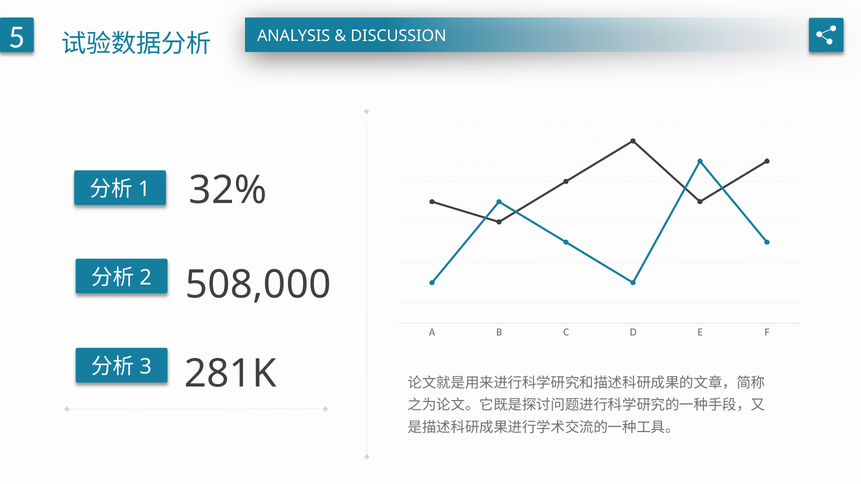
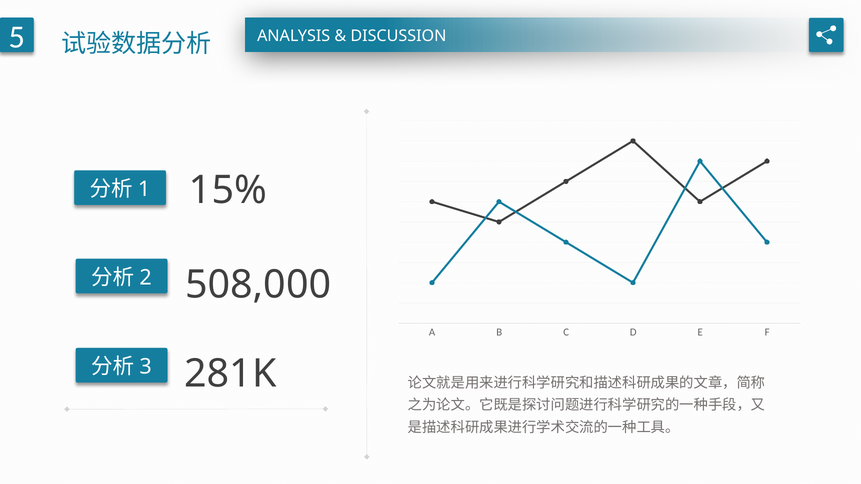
32%: 32% -> 15% (228, 190)
